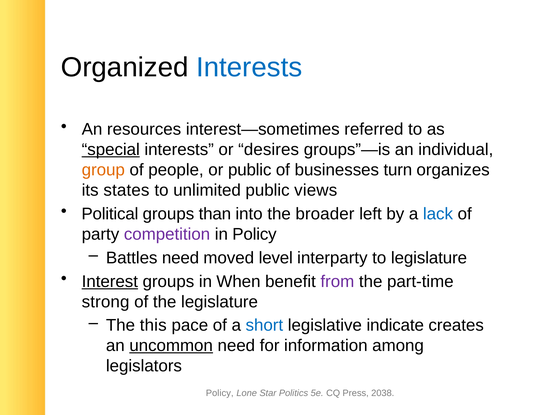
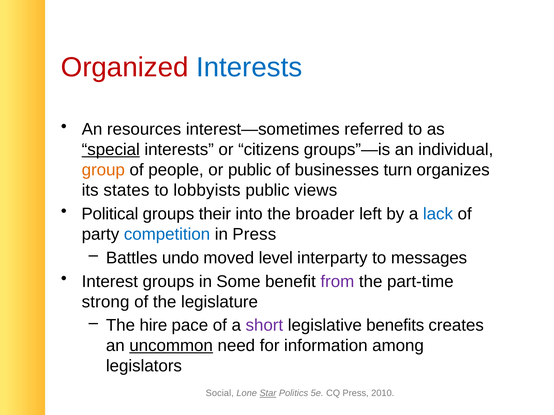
Organized colour: black -> red (125, 67)
desires: desires -> citizens (269, 150)
unlimited: unlimited -> lobbyists (207, 190)
than: than -> their (215, 214)
competition colour: purple -> blue (167, 234)
in Policy: Policy -> Press (254, 234)
Battles need: need -> undo (181, 258)
to legislature: legislature -> messages (429, 258)
Interest underline: present -> none (110, 282)
When: When -> Some (238, 282)
this: this -> hire (153, 326)
short colour: blue -> purple (264, 326)
indicate: indicate -> benefits (395, 326)
Policy: Policy -> Social (220, 394)
Star underline: none -> present (268, 394)
2038: 2038 -> 2010 (383, 394)
